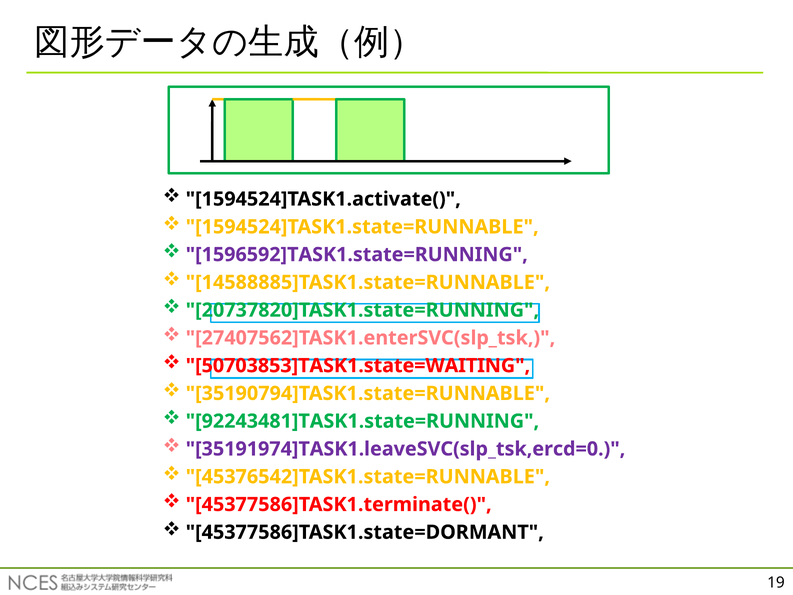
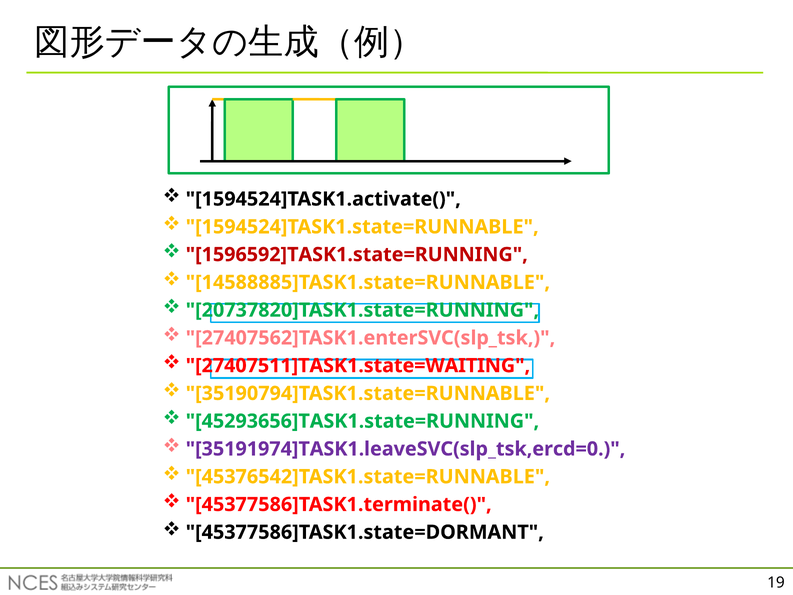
1596592]TASK1.state=RUNNING colour: purple -> red (357, 254)
50703853]TASK1.state=WAITING: 50703853]TASK1.state=WAITING -> 27407511]TASK1.state=WAITING (358, 366)
92243481]TASK1.state=RUNNING: 92243481]TASK1.state=RUNNING -> 45293656]TASK1.state=RUNNING (362, 421)
